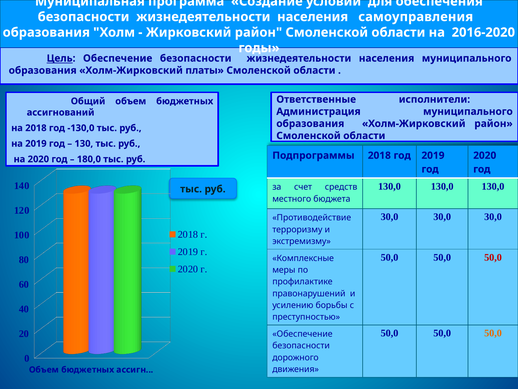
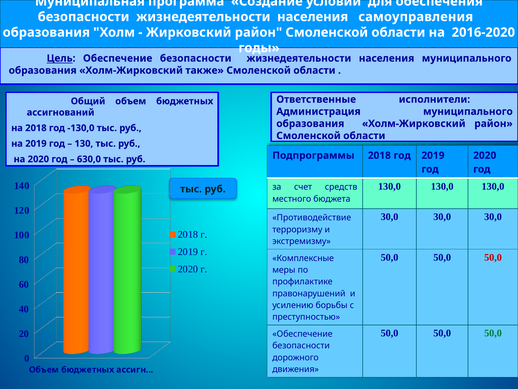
платы: платы -> также (205, 70)
180,0: 180,0 -> 630,0 (89, 159)
50,0 colour: orange -> green (493, 333)
